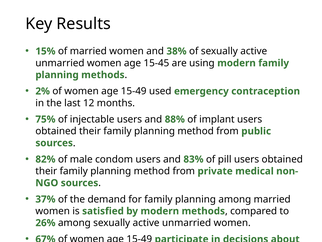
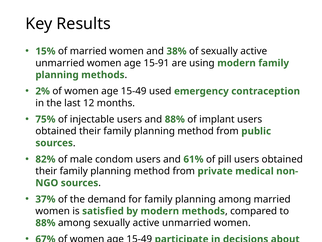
15-45: 15-45 -> 15-91 (156, 63)
83%: 83% -> 61% (193, 159)
26%: 26% -> 88% (45, 222)
